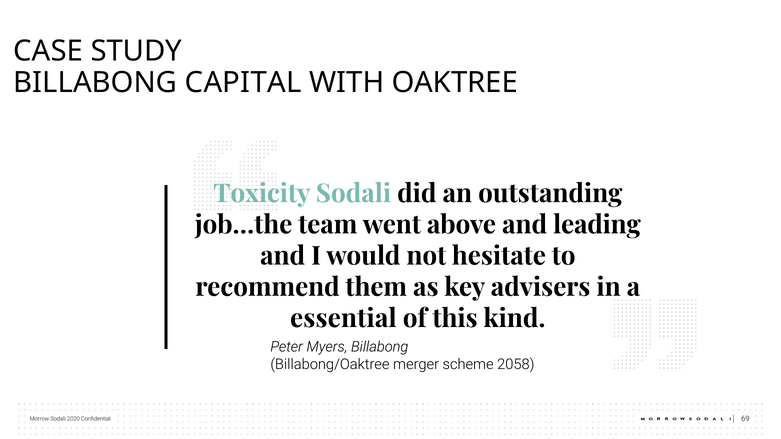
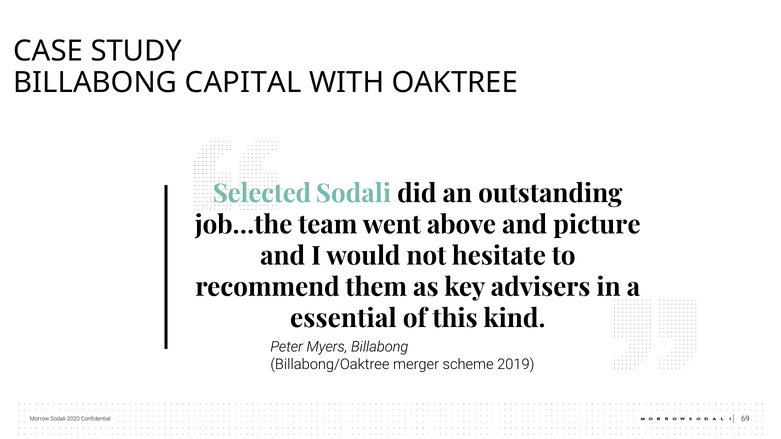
Toxicity: Toxicity -> Selected (262, 194)
leading: leading -> picture (597, 225)
2058: 2058 -> 2019 (516, 365)
